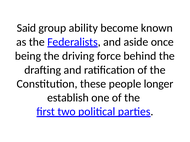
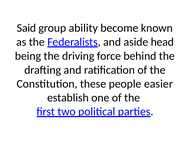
once: once -> head (162, 42)
longer: longer -> easier (158, 84)
